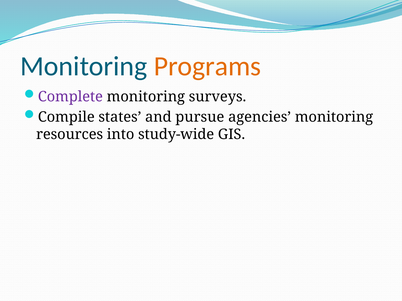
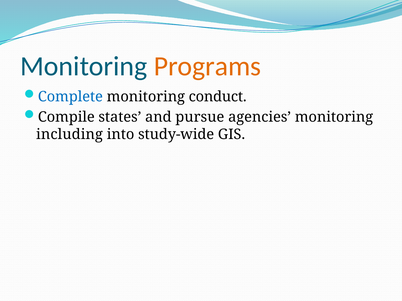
Complete colour: purple -> blue (70, 97)
surveys: surveys -> conduct (218, 97)
resources: resources -> including (70, 135)
